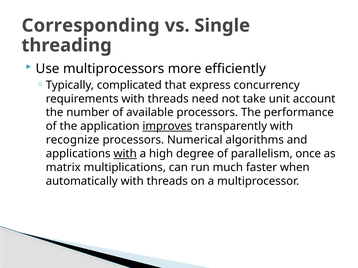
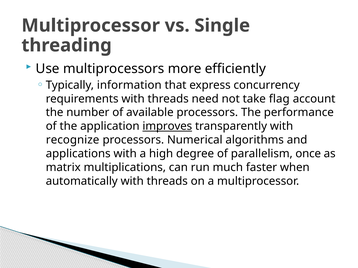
Corresponding: Corresponding -> Multiprocessor (91, 26)
complicated: complicated -> information (129, 85)
unit: unit -> flag (279, 99)
with underline: present -> none (125, 154)
